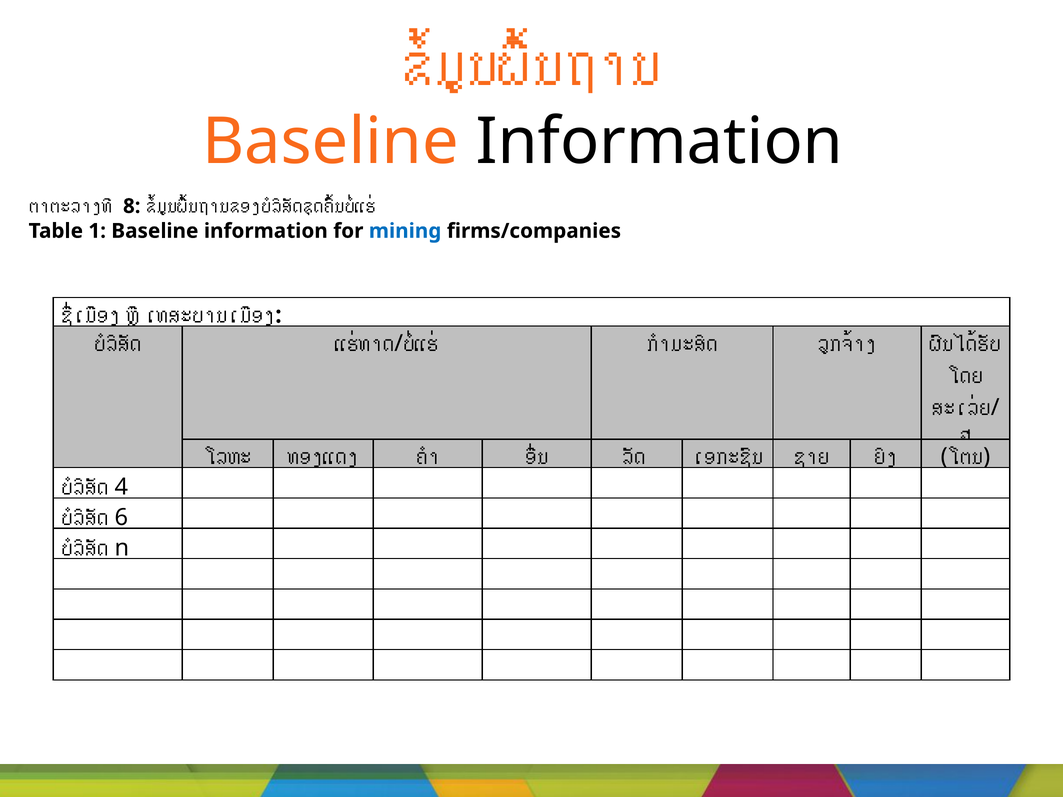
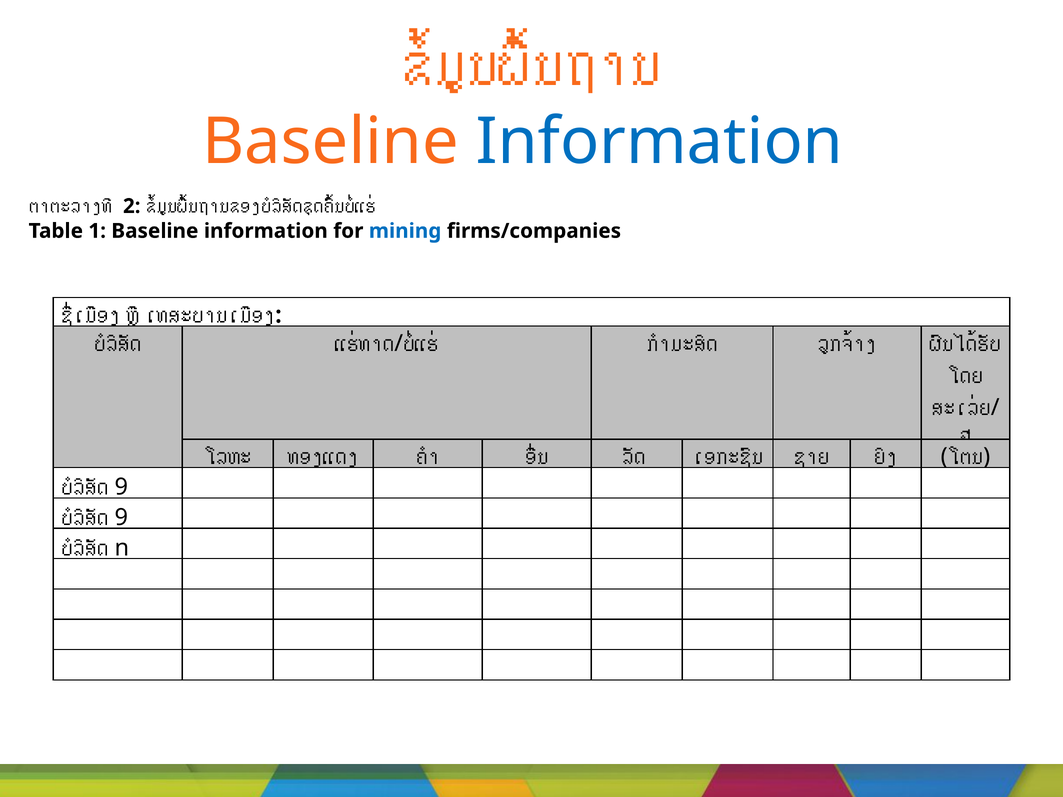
Information colour: black -> blue (659, 142)
8: 8 -> 2 (132, 206)
4: 4 -> 9 (121, 487)
6: 6 -> 9 (121, 518)
